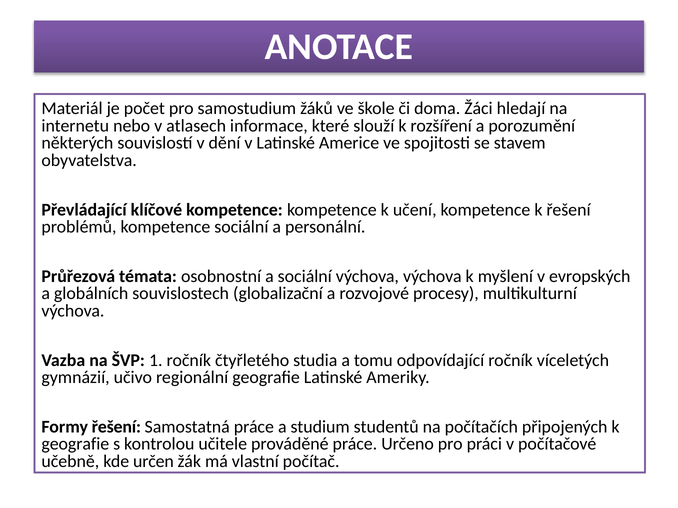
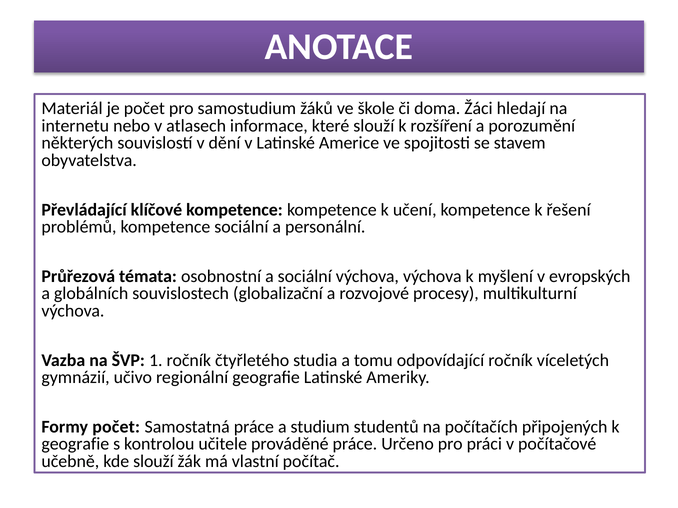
Formy řešení: řešení -> počet (116, 427)
kde určen: určen -> slouží (153, 462)
